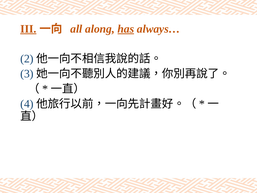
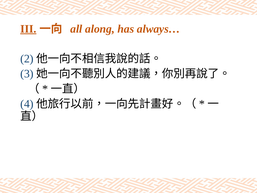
has underline: present -> none (126, 29)
